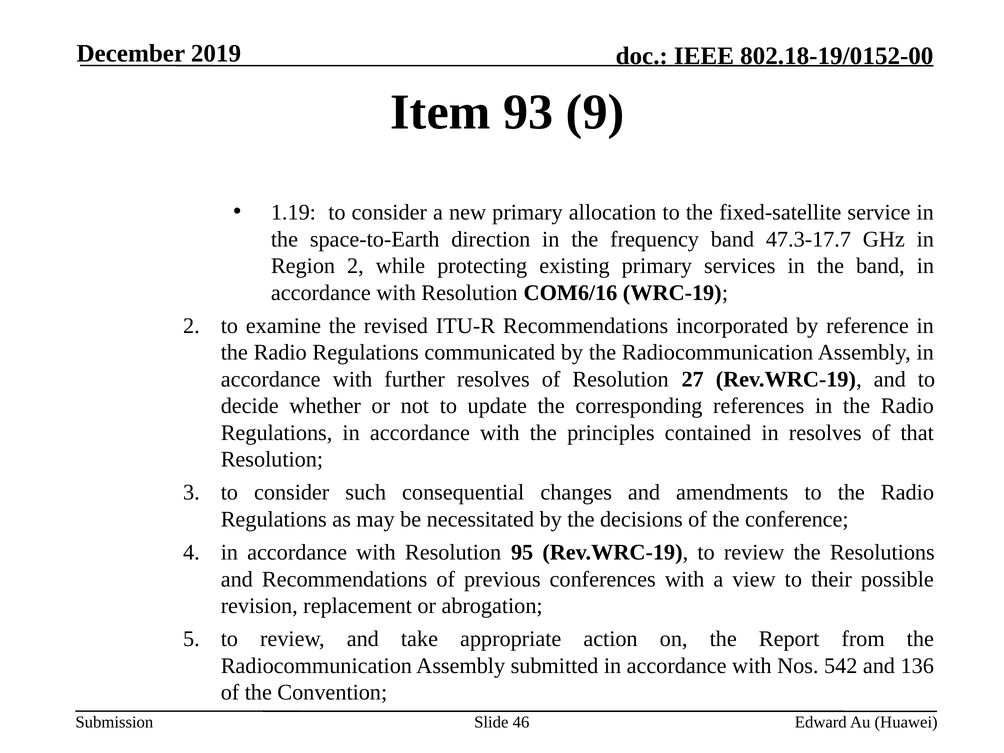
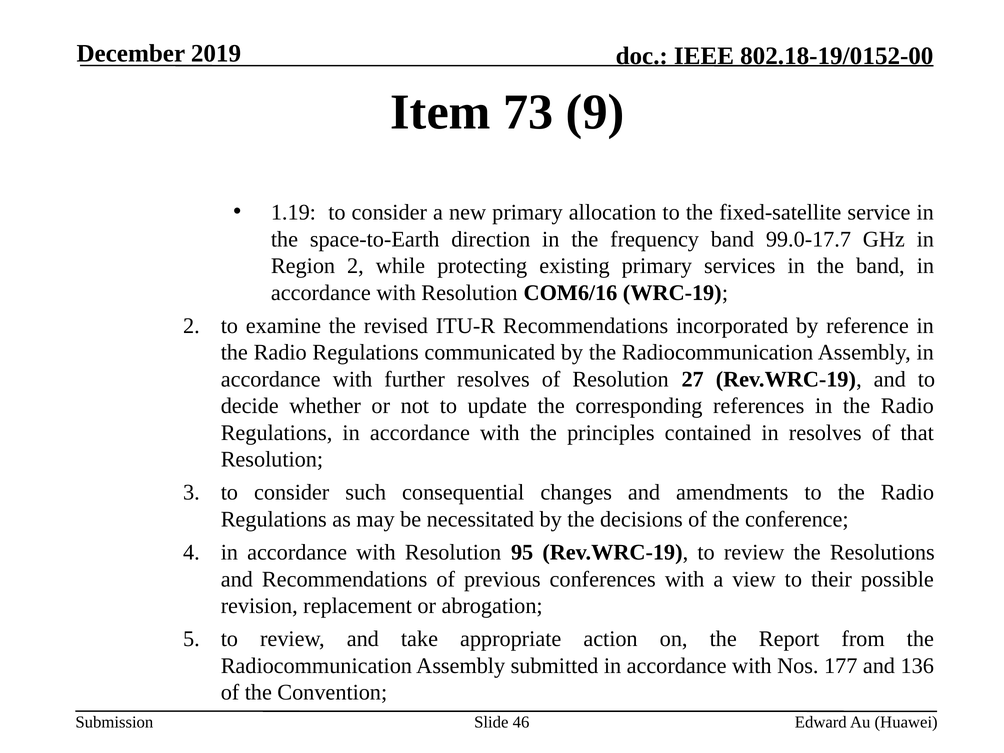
93: 93 -> 73 (528, 112)
47.3-17.7: 47.3-17.7 -> 99.0-17.7 (808, 239)
542: 542 -> 177 (841, 666)
